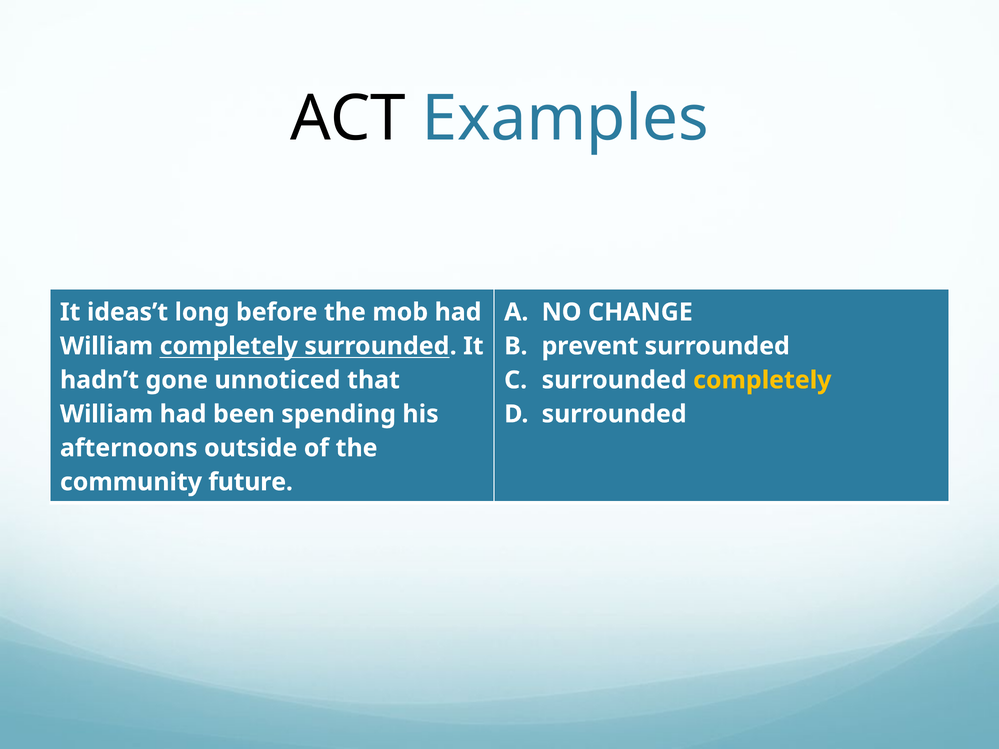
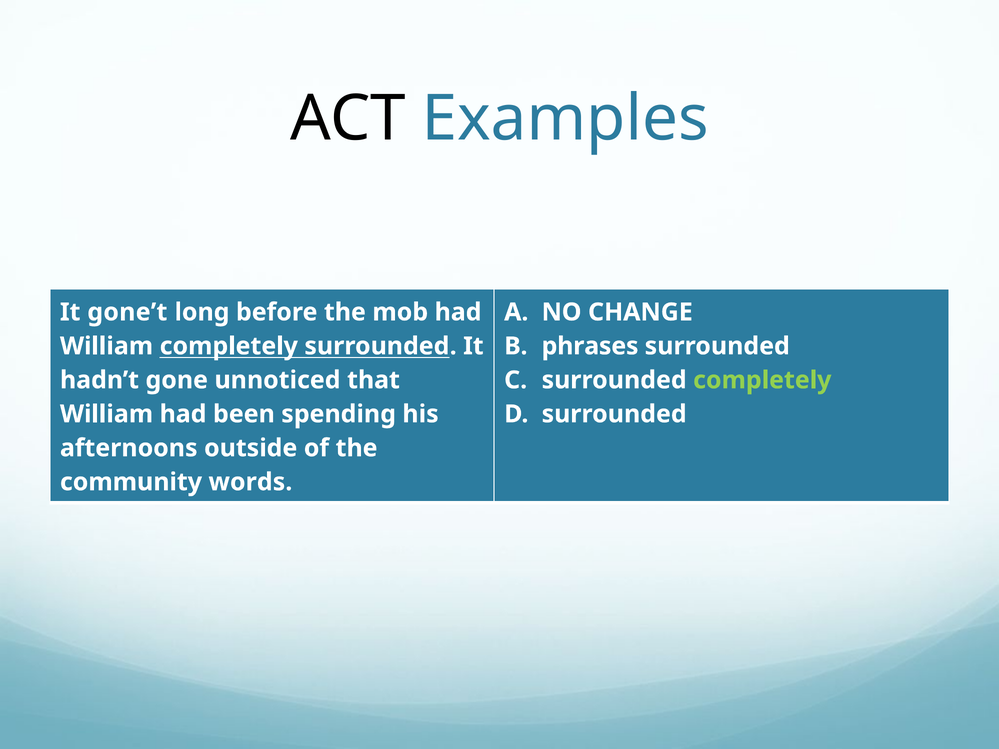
ideas’t: ideas’t -> gone’t (127, 312)
prevent: prevent -> phrases (590, 346)
completely colour: yellow -> light green (762, 380)
future: future -> words (250, 482)
